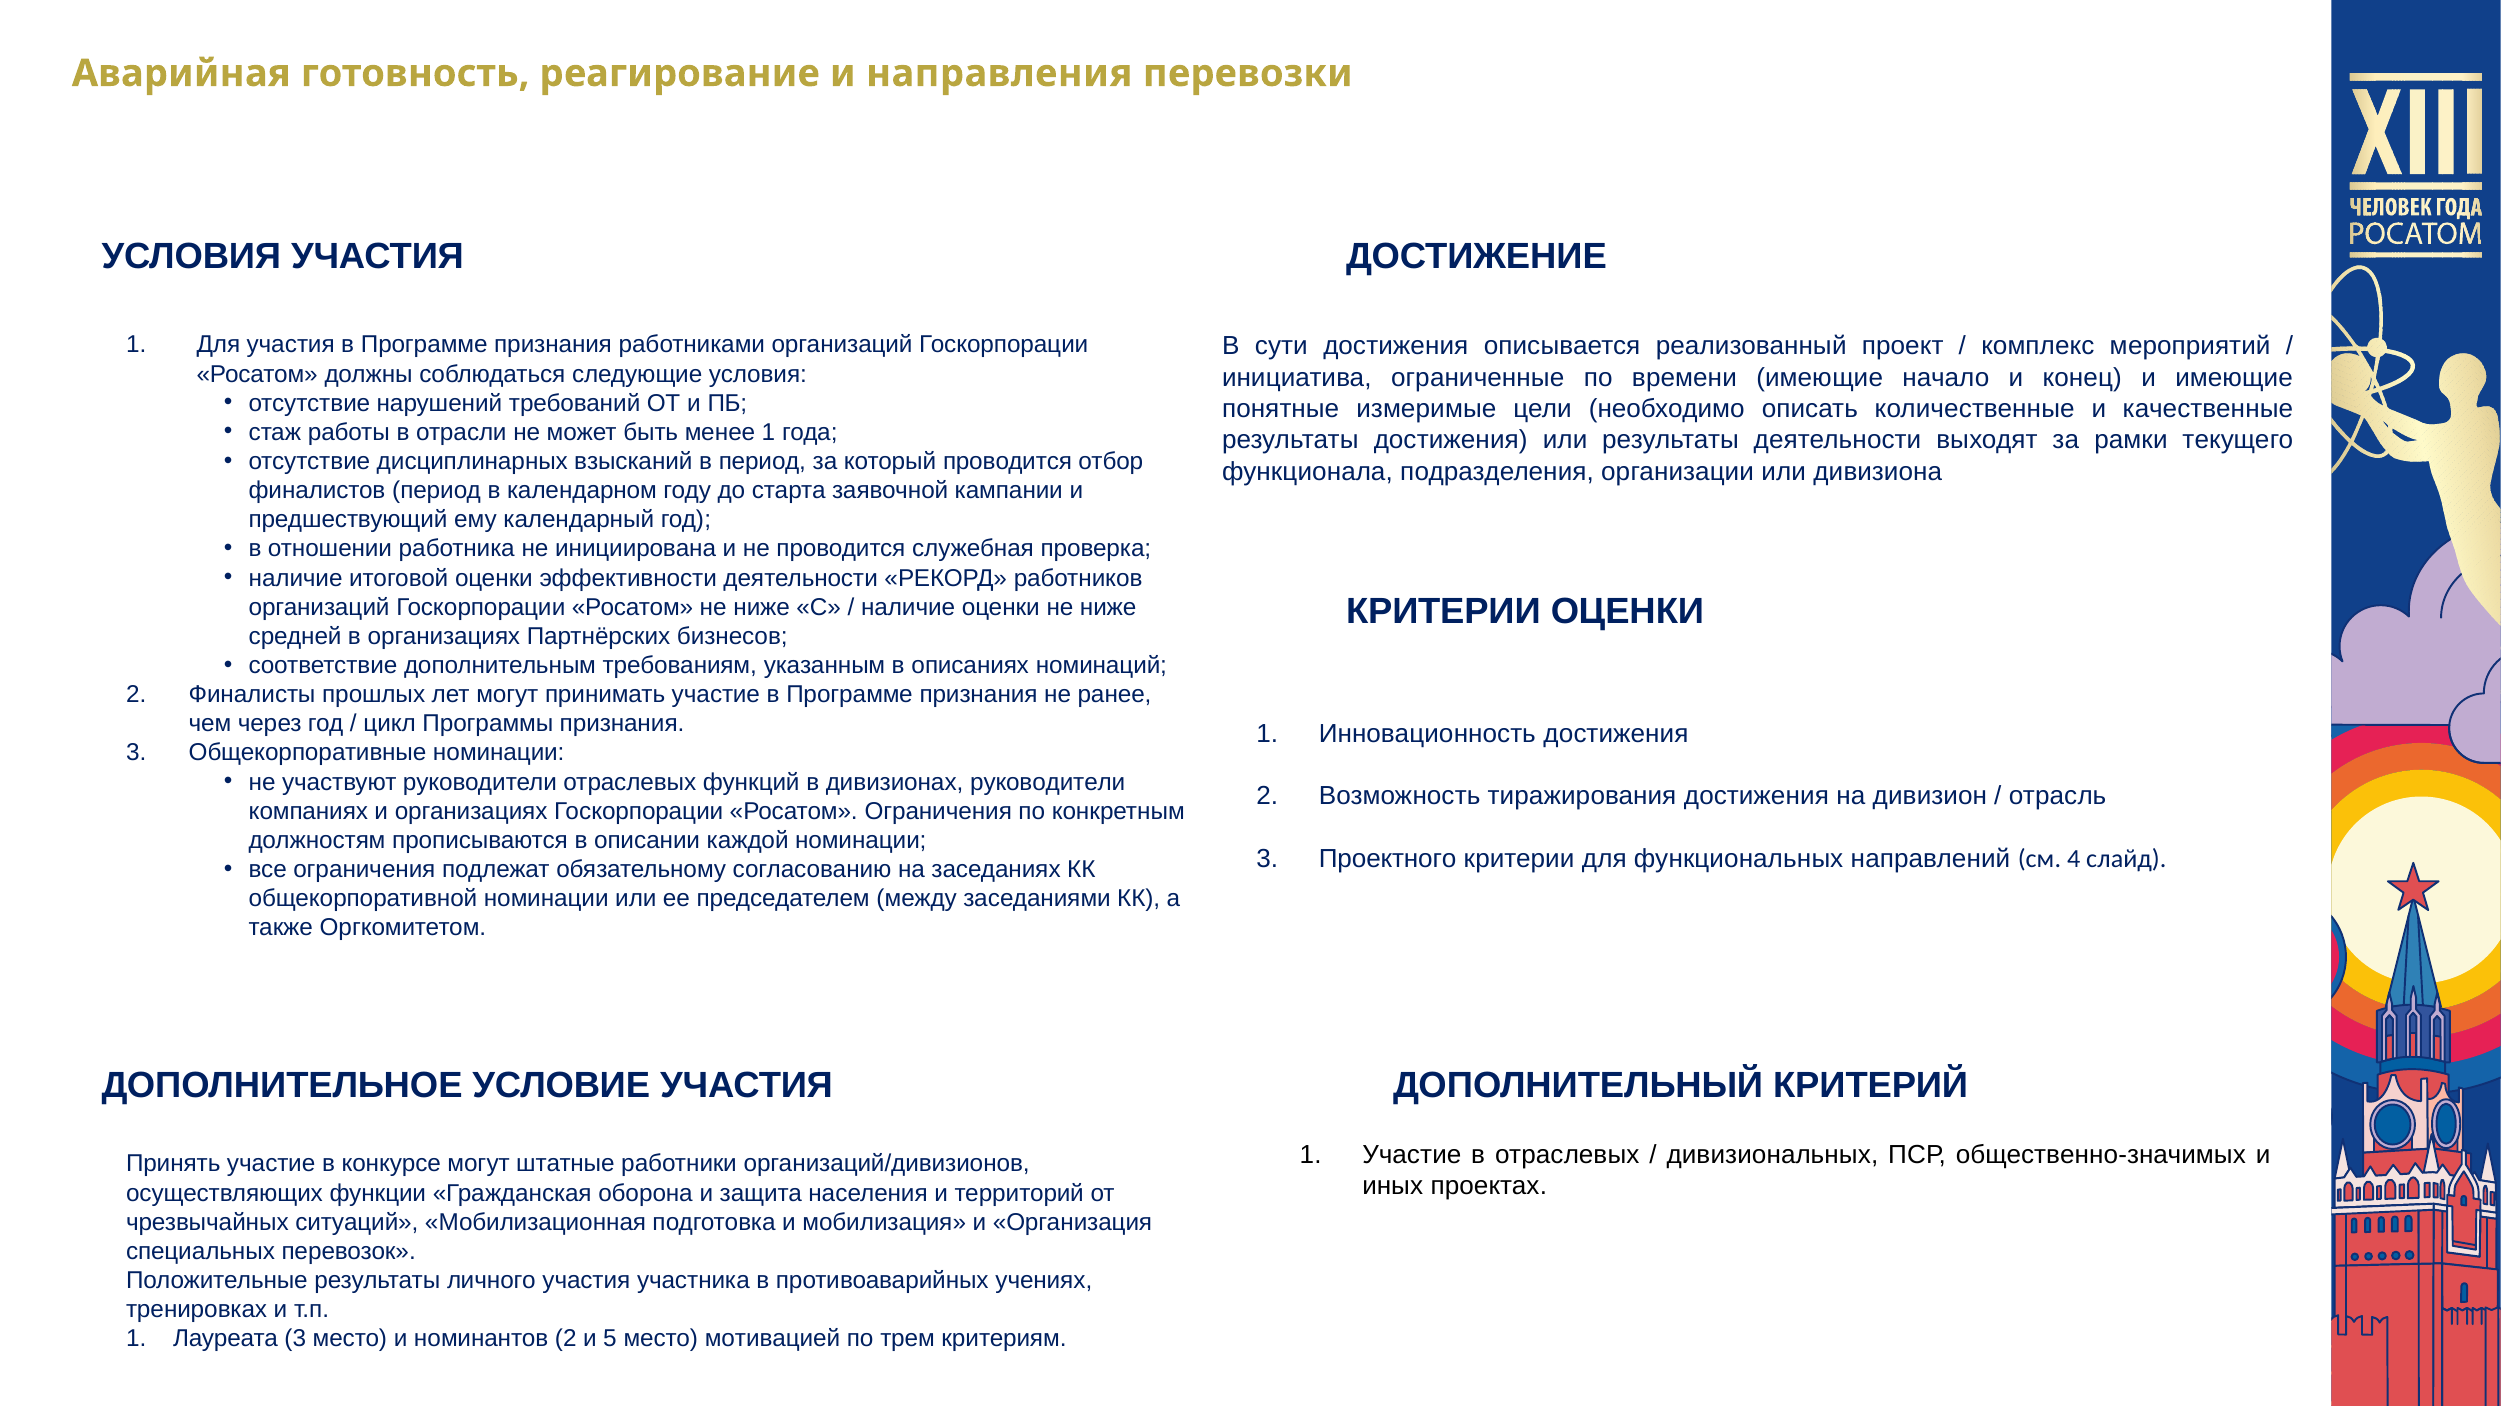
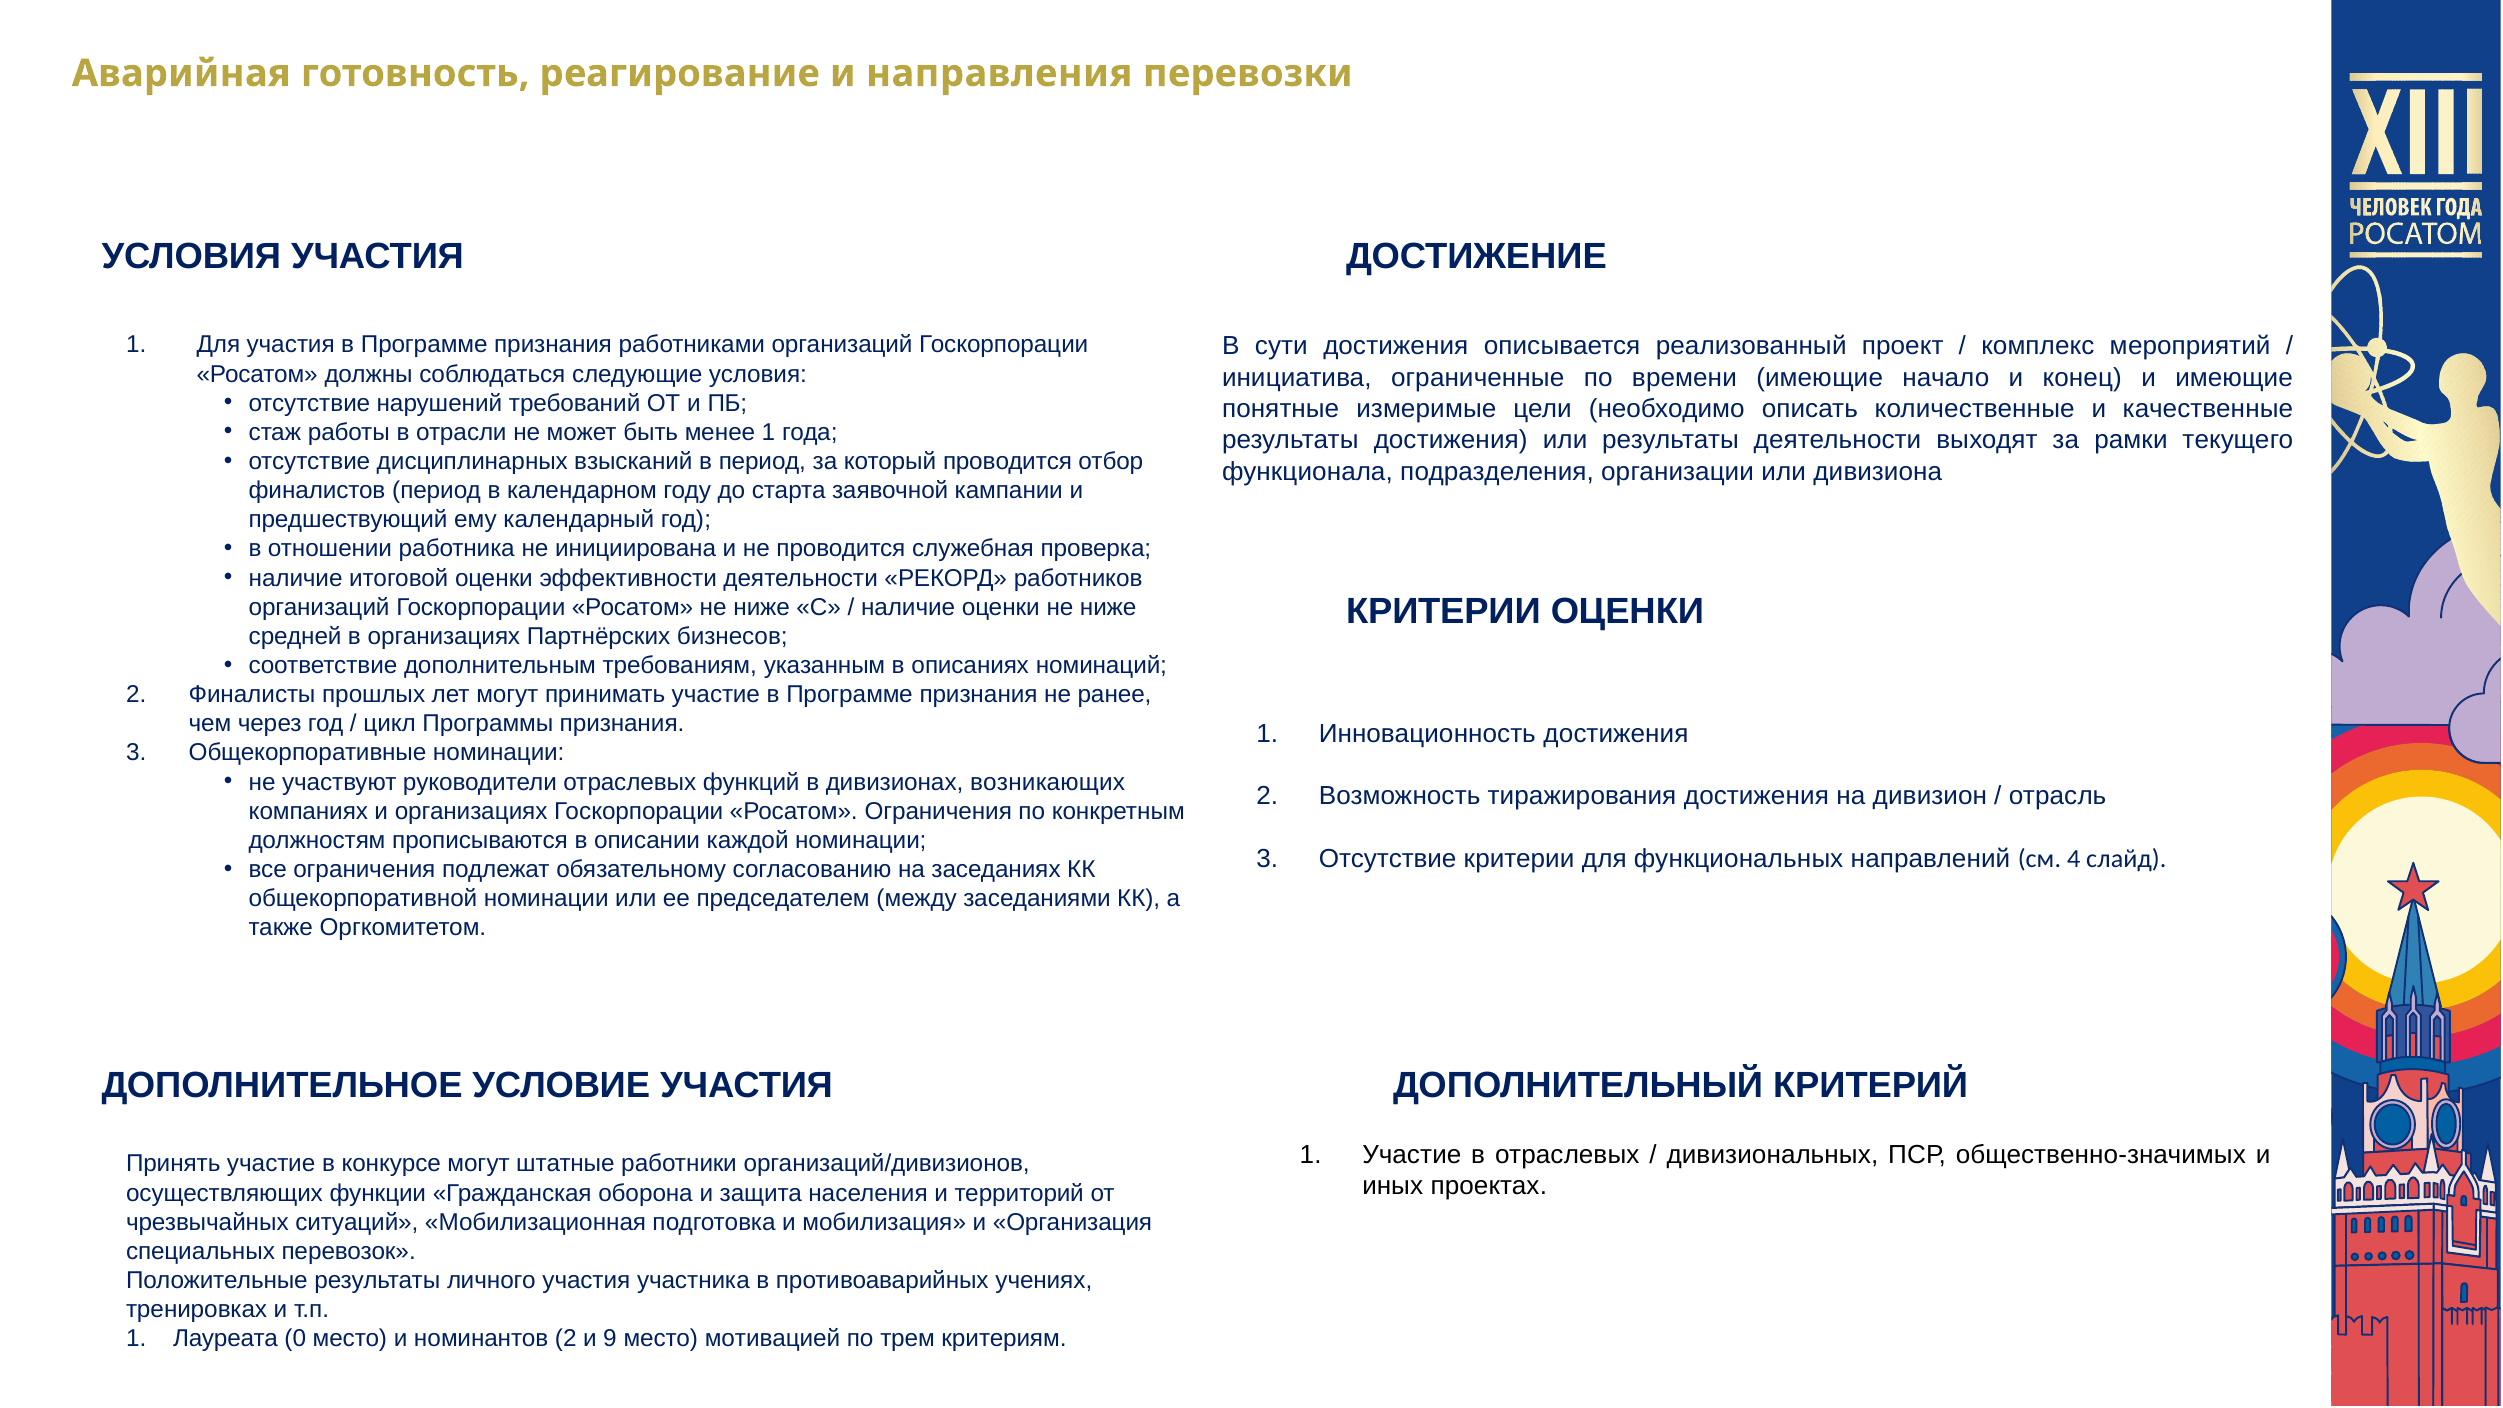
дивизионах руководители: руководители -> возникающих (1048, 782)
3 Проектного: Проектного -> Отсутствие (1388, 859)
Лауреата 3: 3 -> 0 (295, 1339)
5: 5 -> 9 (610, 1339)
